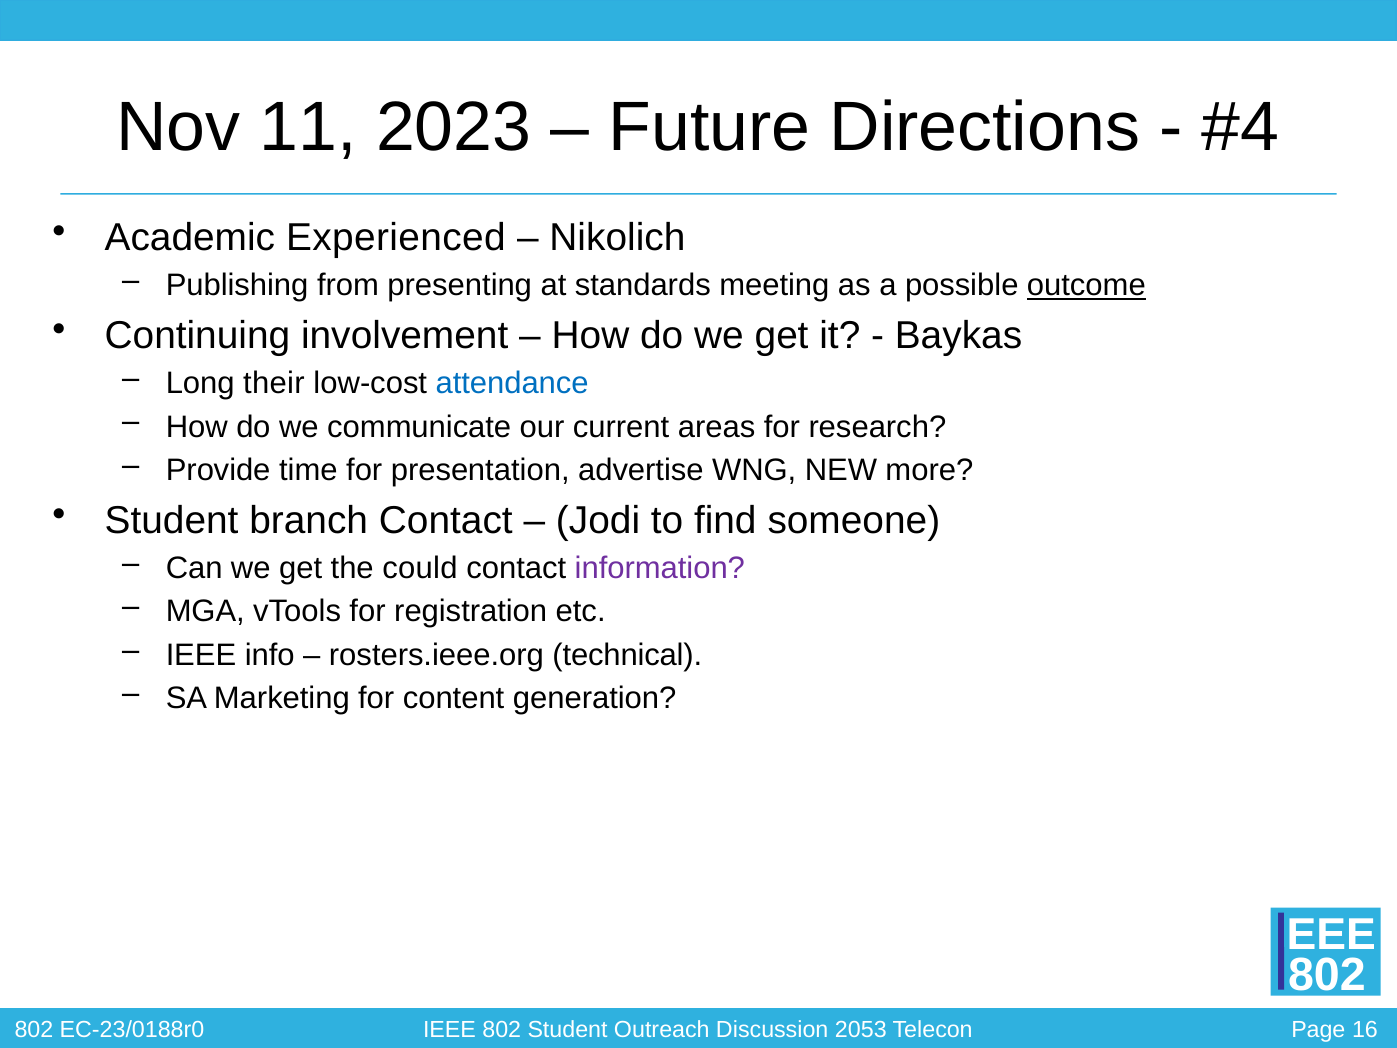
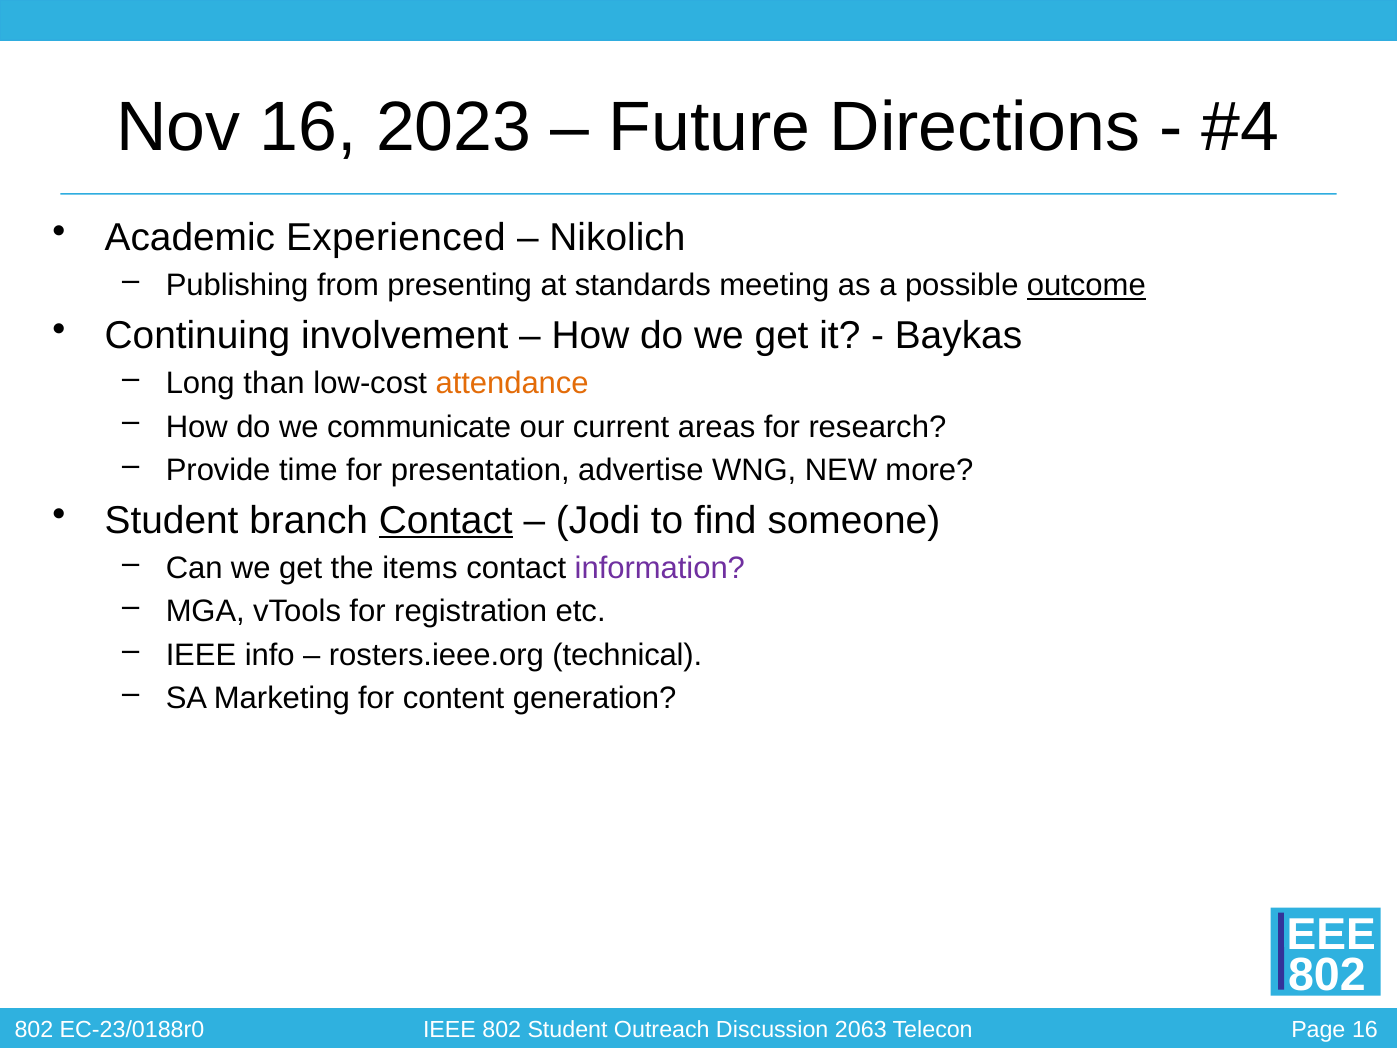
Nov 11: 11 -> 16 (308, 127)
their: their -> than (274, 383)
attendance colour: blue -> orange (512, 383)
Contact underline: none -> present (446, 520)
could: could -> items (420, 568)
2053: 2053 -> 2063 (861, 1029)
